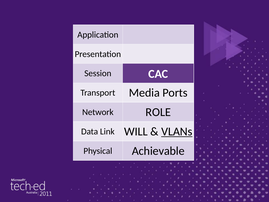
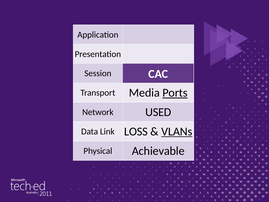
Ports underline: none -> present (175, 93)
ROLE: ROLE -> USED (158, 112)
WILL: WILL -> LOSS (136, 131)
